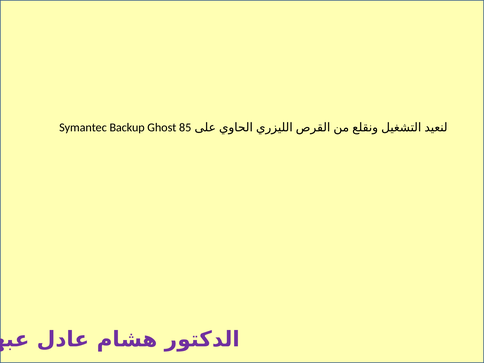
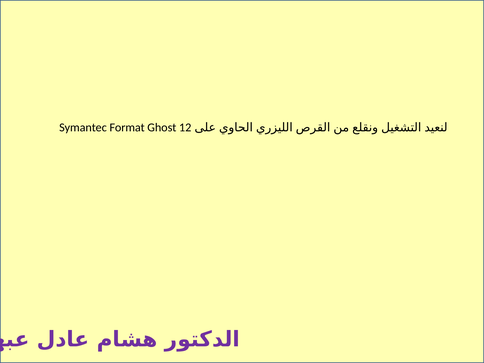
Backup: Backup -> Format (127, 127)
85: 85 -> 12 (185, 127)
